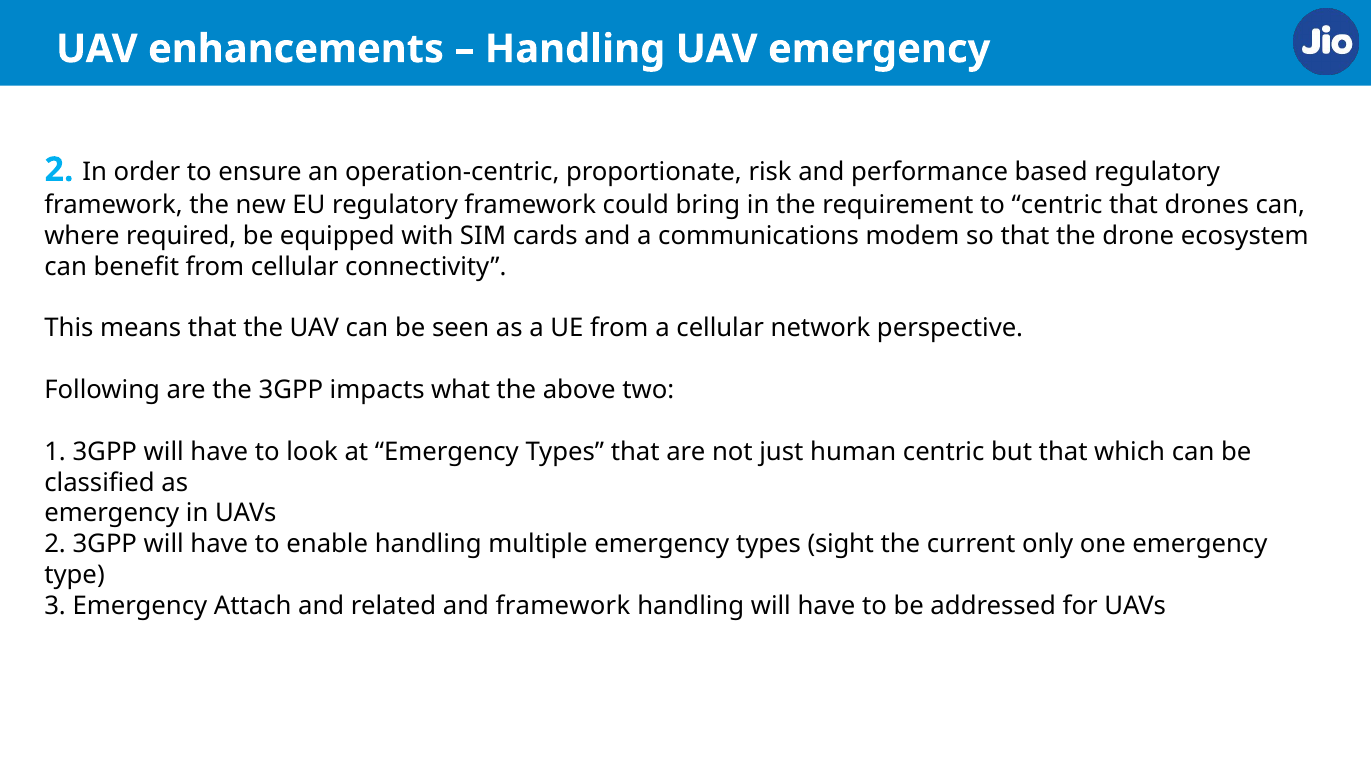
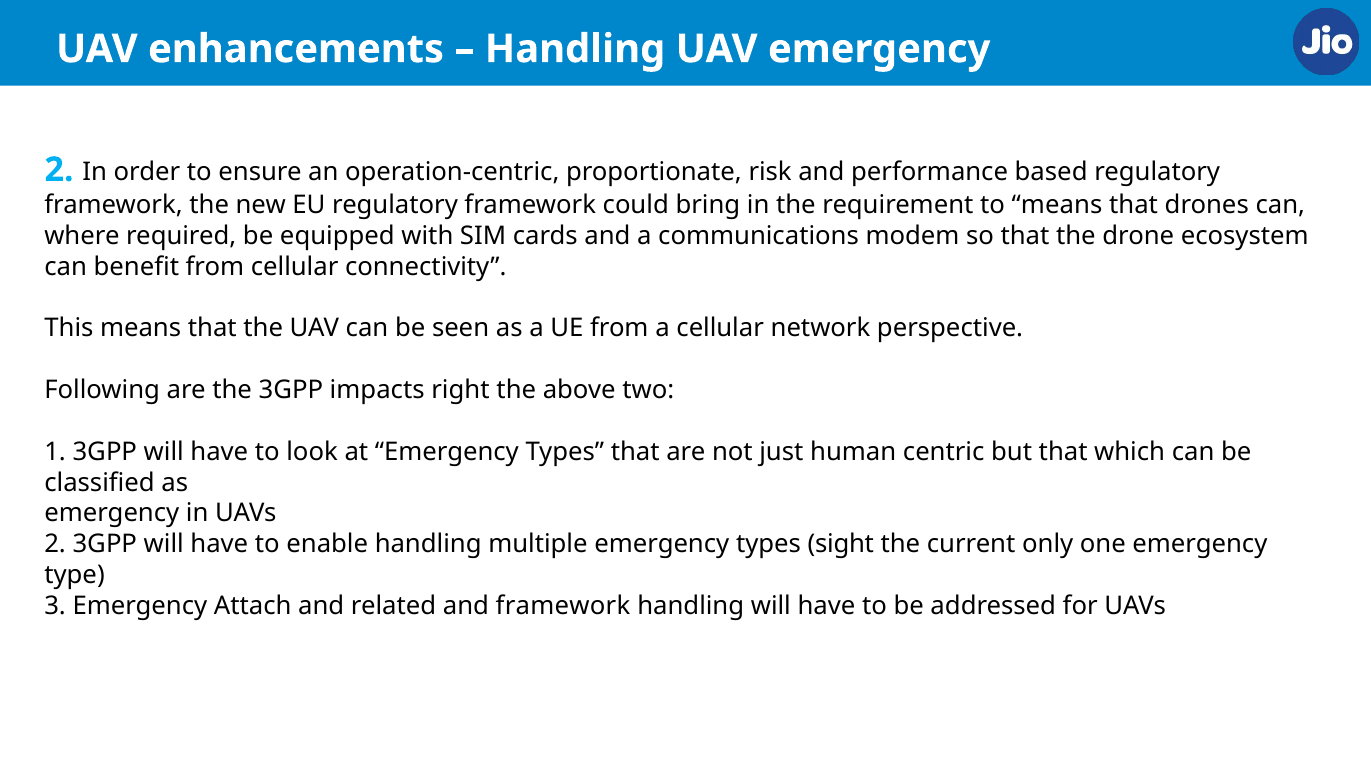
to centric: centric -> means (1057, 205)
what: what -> right (460, 390)
